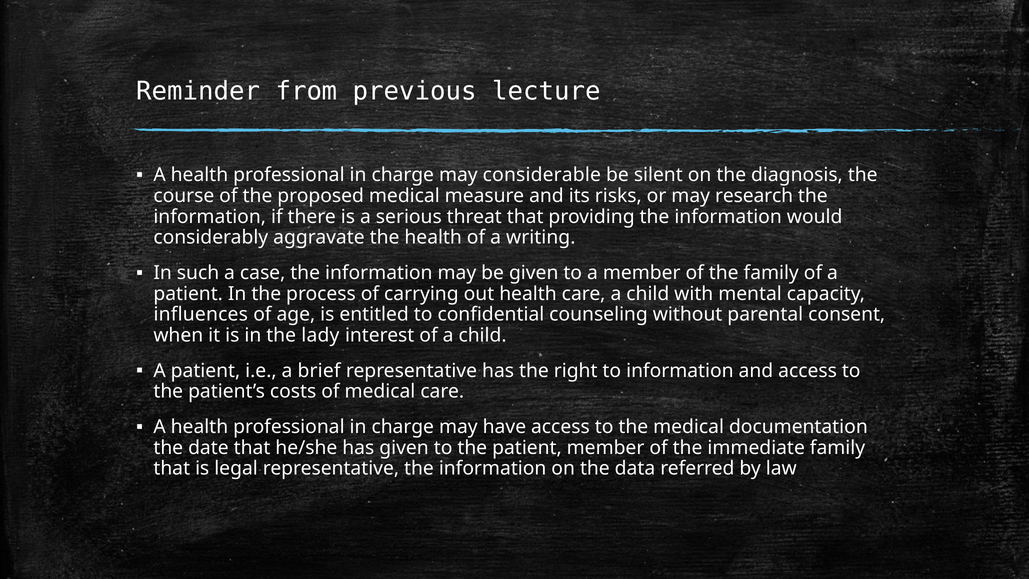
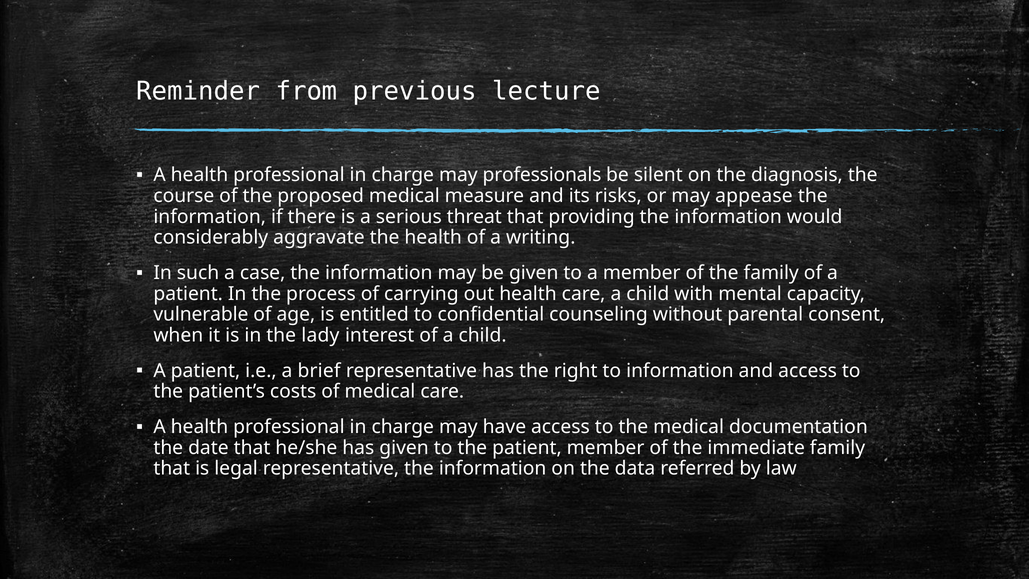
considerable: considerable -> professionals (542, 175)
research: research -> appease (754, 196)
influences: influences -> vulnerable (201, 314)
